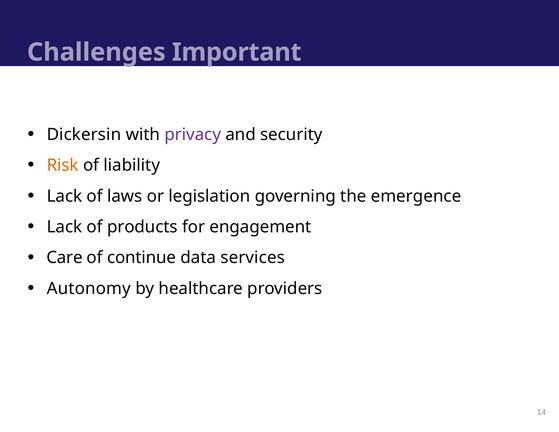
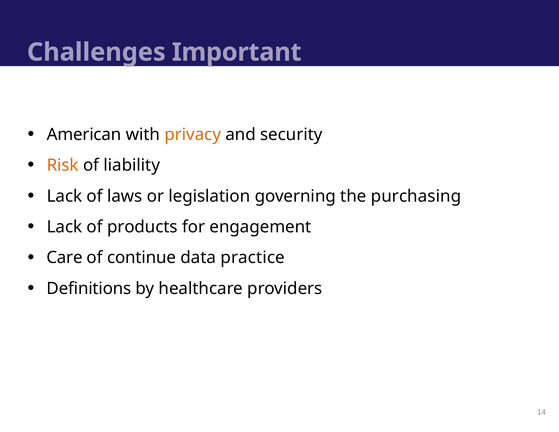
Dickersin: Dickersin -> American (84, 134)
privacy colour: purple -> orange (193, 134)
emergence: emergence -> purchasing (416, 196)
services: services -> practice (253, 258)
Autonomy: Autonomy -> Definitions (89, 289)
